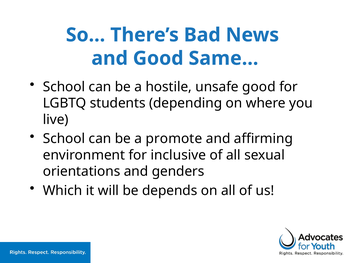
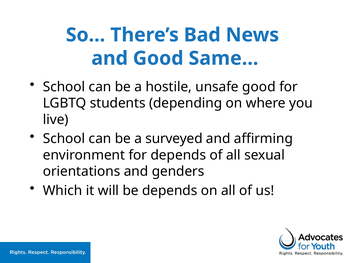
promote: promote -> surveyed (174, 138)
for inclusive: inclusive -> depends (178, 155)
